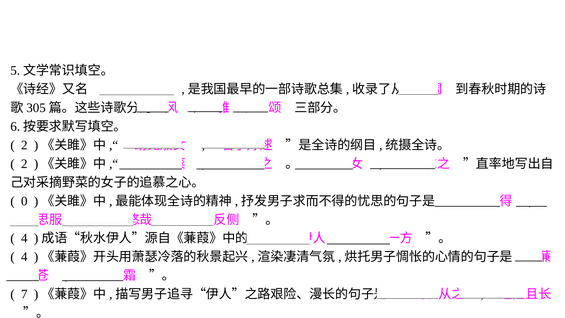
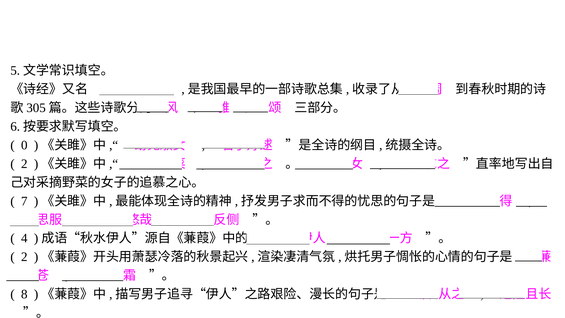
2: 2 -> 0 (24, 145)
0: 0 -> 7 (24, 201)
4: 4 -> 2 (24, 257)
7: 7 -> 8 (24, 294)
